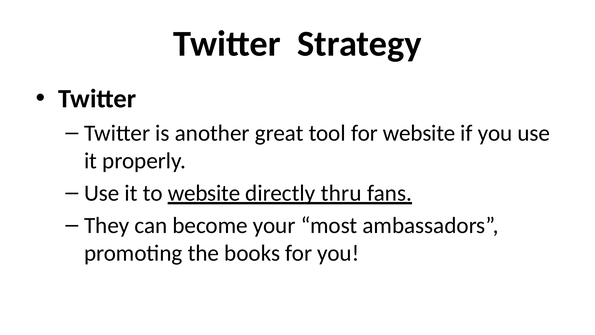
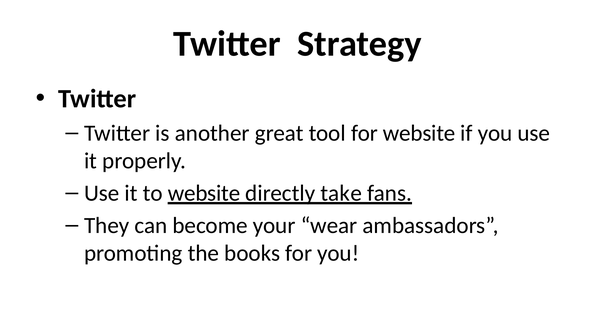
thru: thru -> take (341, 193)
most: most -> wear (329, 225)
